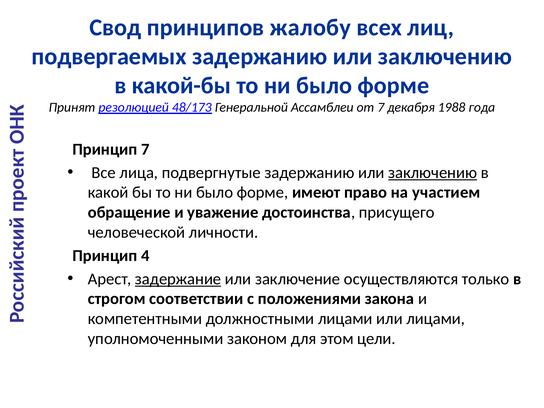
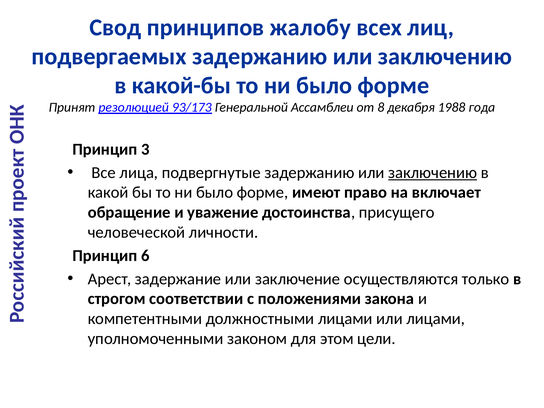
48/173: 48/173 -> 93/173 (192, 107)
от 7: 7 -> 8 (381, 107)
Принцип 7: 7 -> 3 (145, 149)
участием: участием -> включает (446, 192)
4: 4 -> 6 (145, 256)
задержание underline: present -> none (178, 279)
